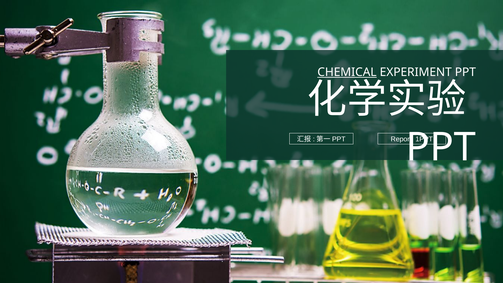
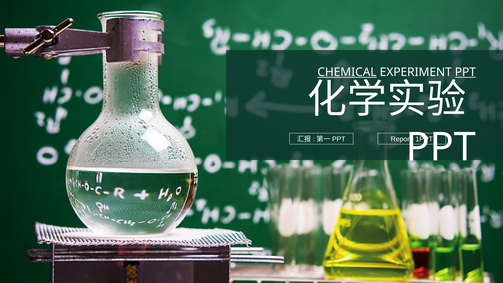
PPT underline: none -> present (465, 72)
